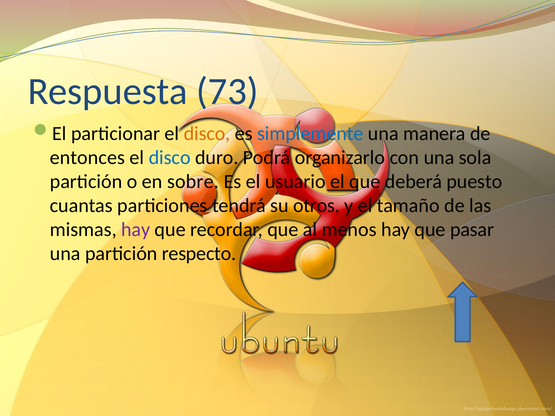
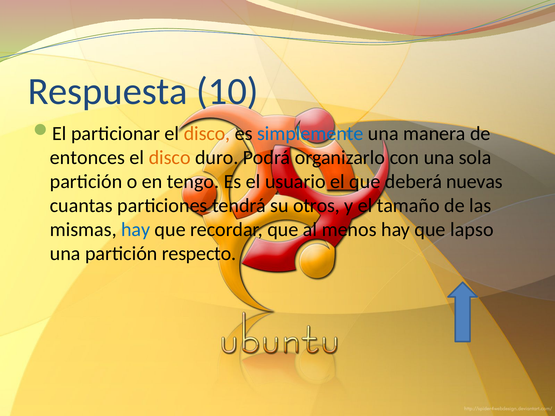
73: 73 -> 10 (227, 92)
disco colour: blue -> orange (170, 158)
sobre: sobre -> tengo (193, 182)
puesto: puesto -> nuevas (474, 182)
hay colour: purple -> blue (136, 230)
pasar: pasar -> lapso (472, 230)
